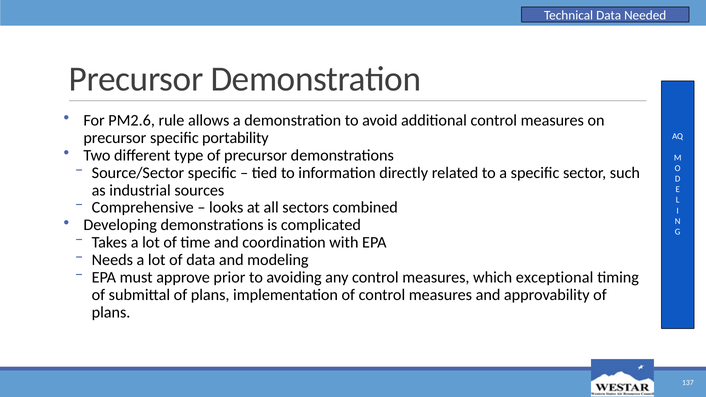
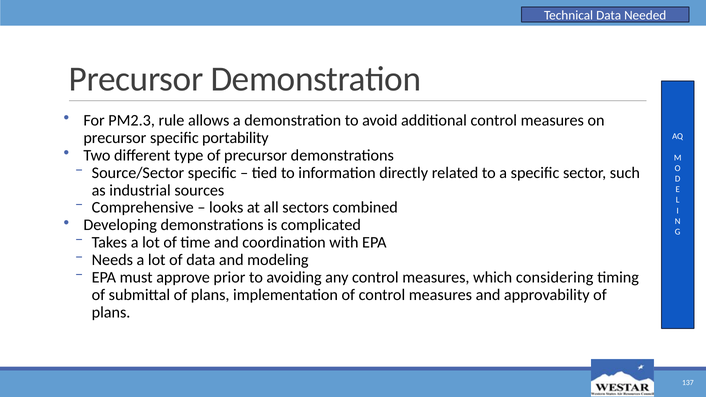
PM2.6: PM2.6 -> PM2.3 (132, 120)
exceptional: exceptional -> considering (555, 278)
